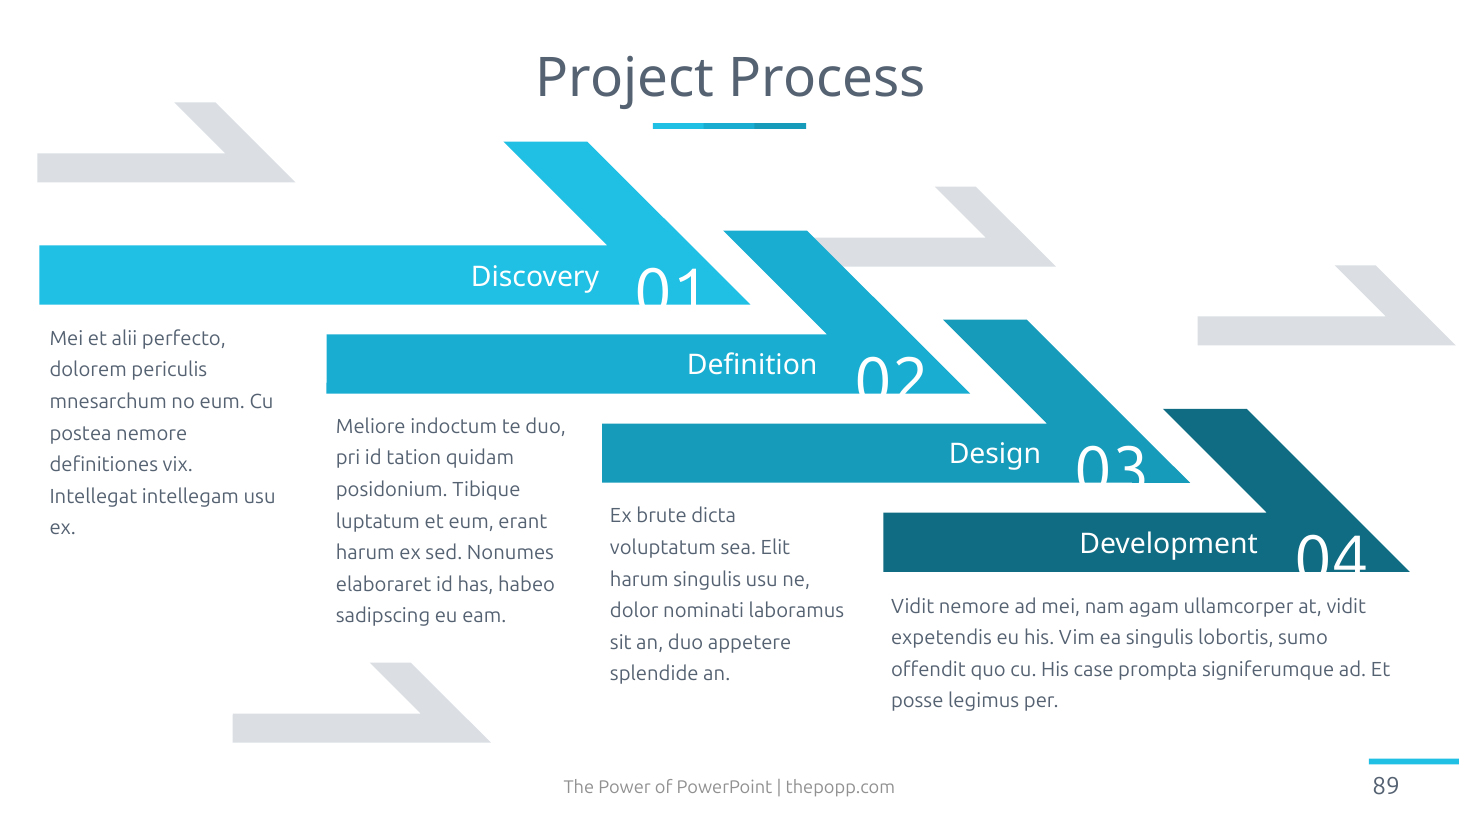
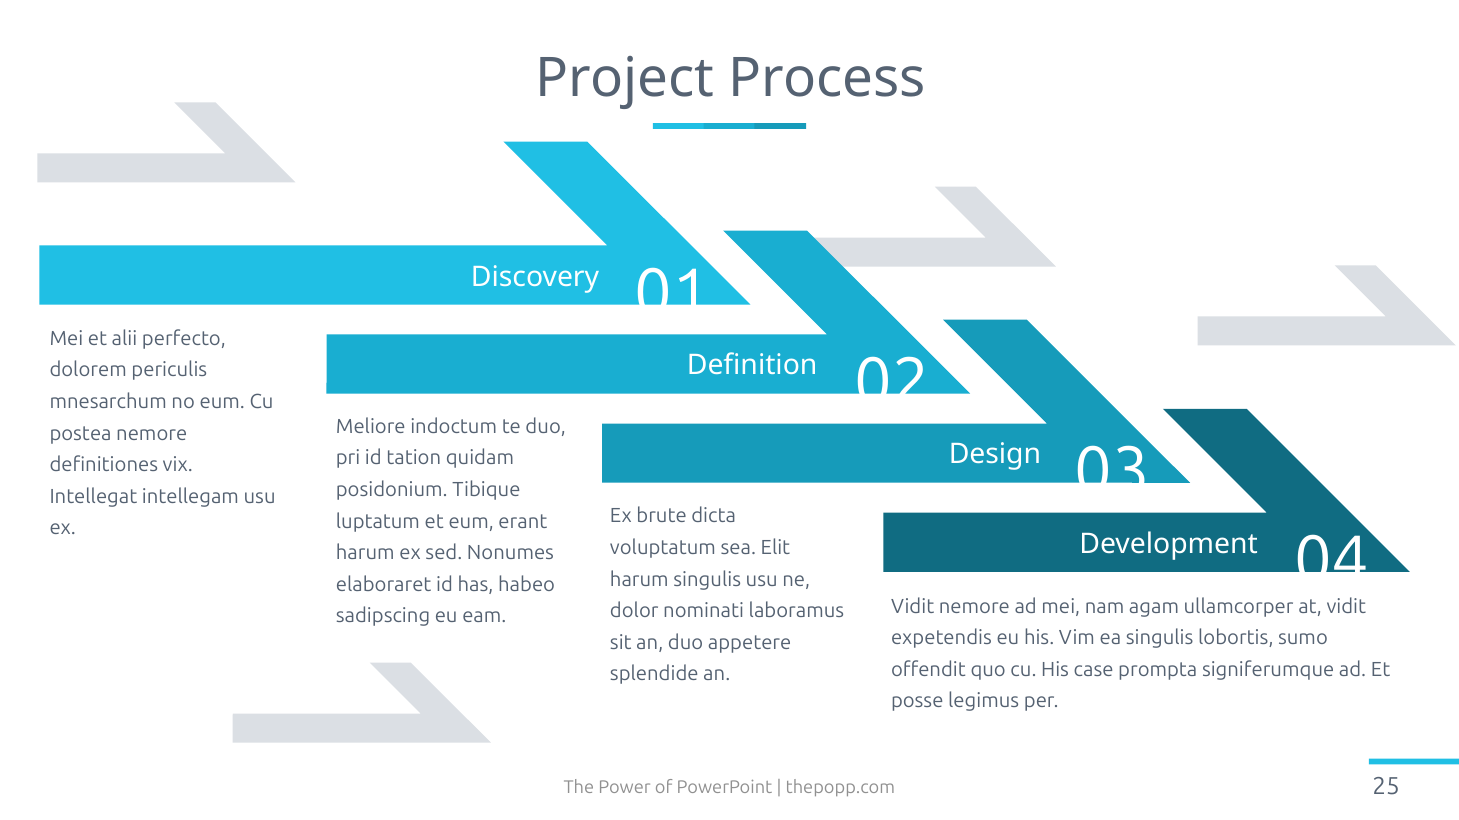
89: 89 -> 25 (1386, 787)
